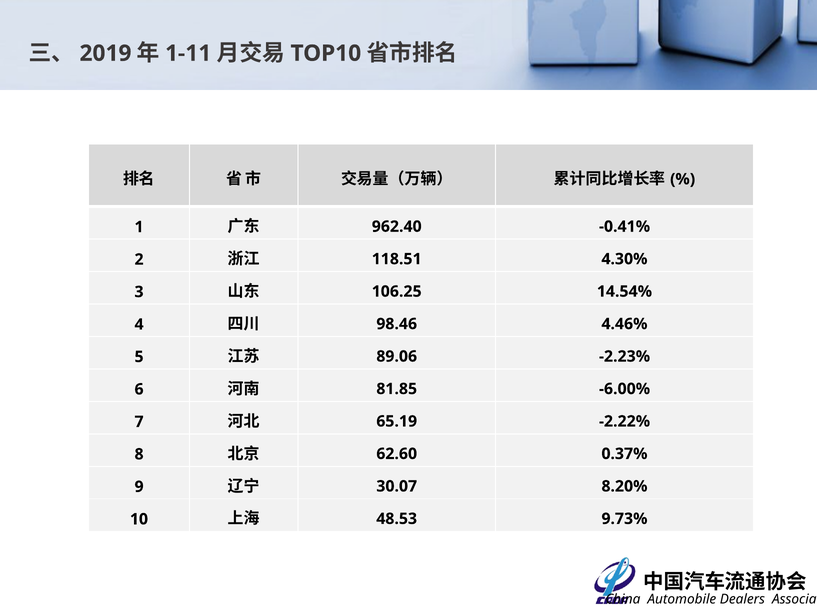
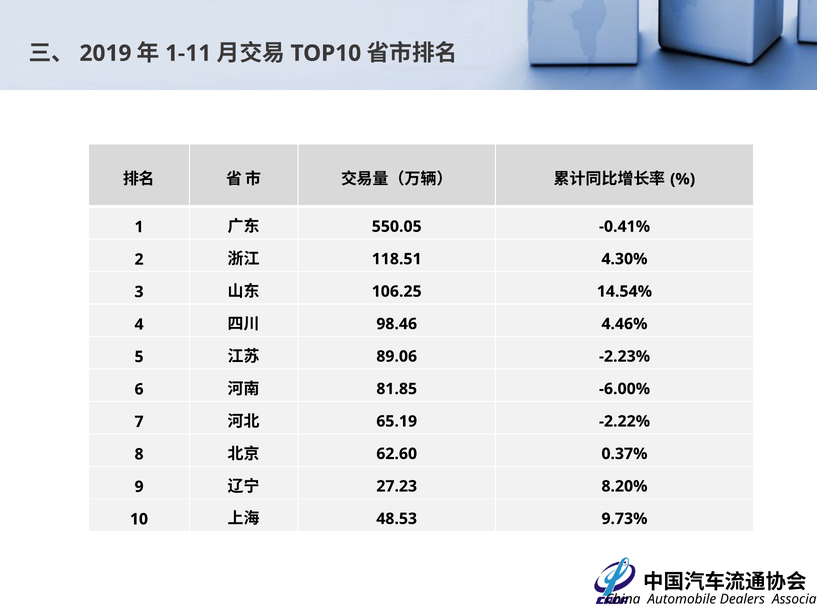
962.40: 962.40 -> 550.05 (397, 226)
30.07: 30.07 -> 27.23 (397, 486)
